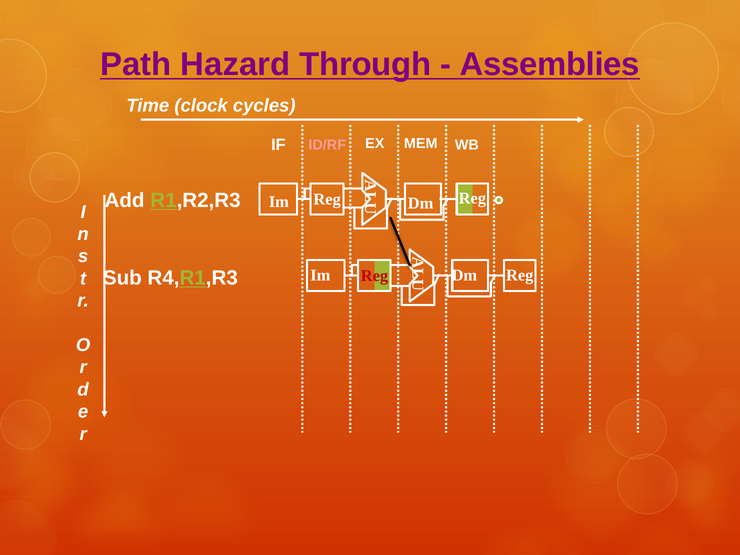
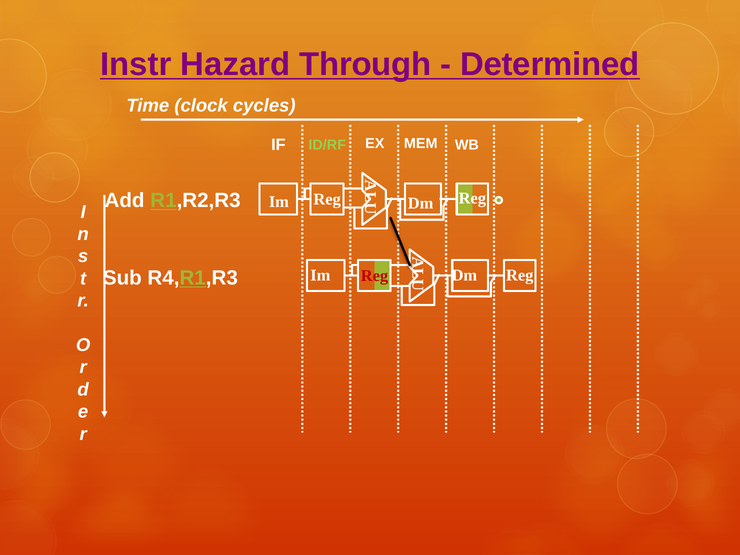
Path: Path -> Instr (136, 64)
Assemblies: Assemblies -> Determined (550, 64)
ID/RF colour: pink -> light green (327, 145)
